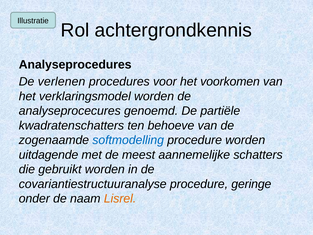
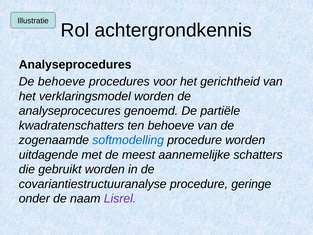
De verlenen: verlenen -> behoeve (62, 82)
voorkomen: voorkomen -> gerichtheid (230, 82)
Lisrel colour: orange -> purple (120, 198)
